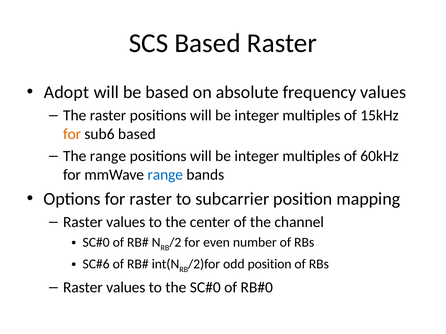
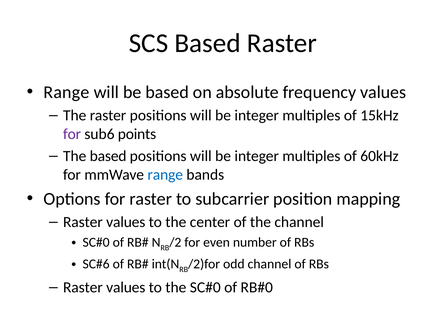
Adopt: Adopt -> Range (67, 92)
for colour: orange -> purple (72, 134)
sub6 based: based -> points (137, 134)
The range: range -> based (108, 156)
odd position: position -> channel (269, 264)
